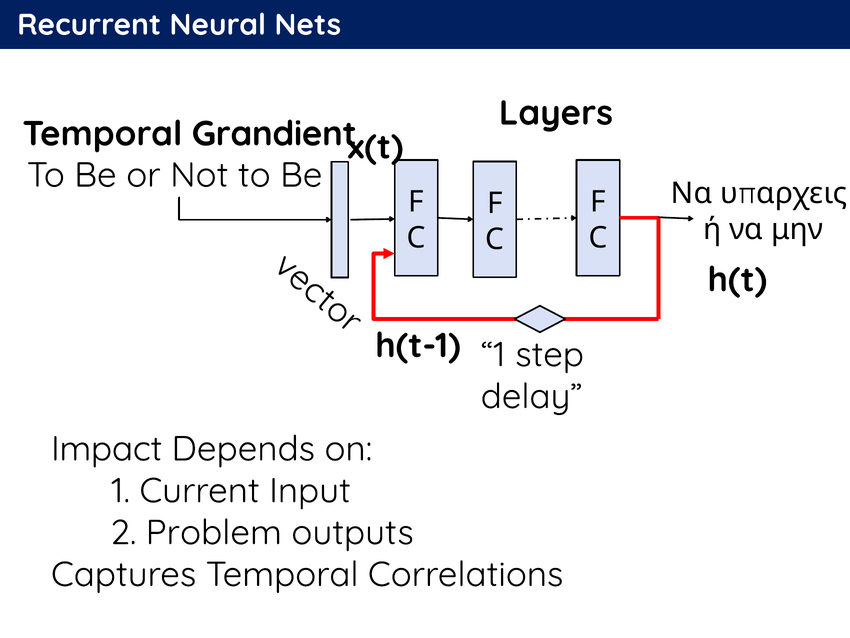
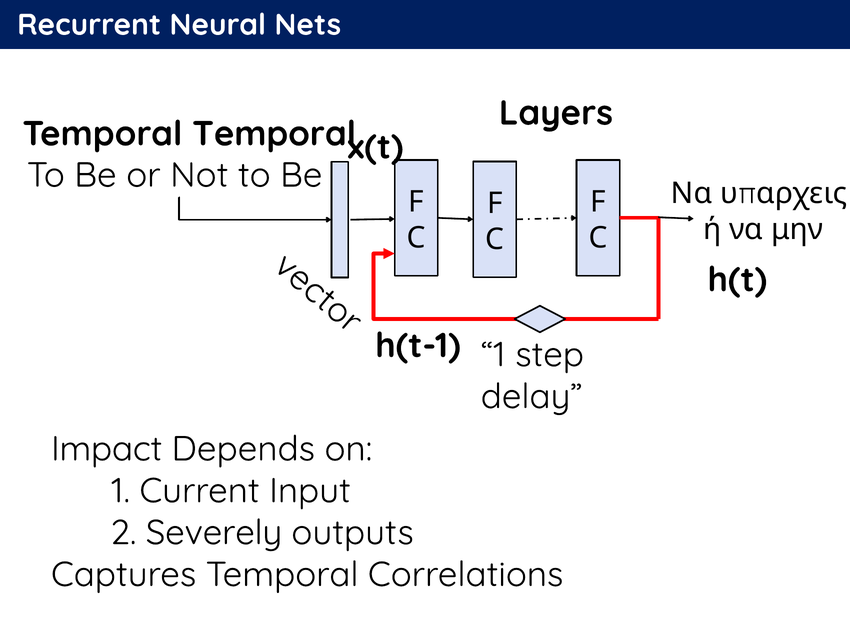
Temporal Grandient: Grandient -> Temporal (274, 134)
Problem: Problem -> Severely (214, 532)
